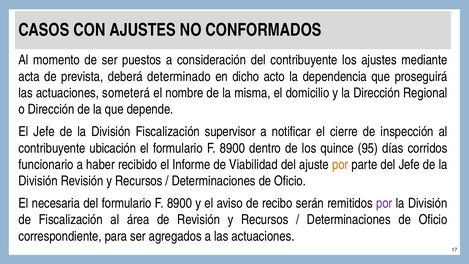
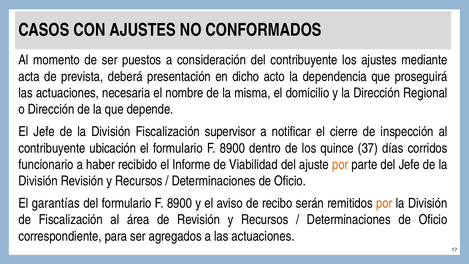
determinado: determinado -> presentación (179, 77)
someterá: someterá -> necesaria (126, 93)
95: 95 -> 37 (368, 148)
necesaria: necesaria -> garantías (56, 203)
por colour: purple -> orange (384, 203)
